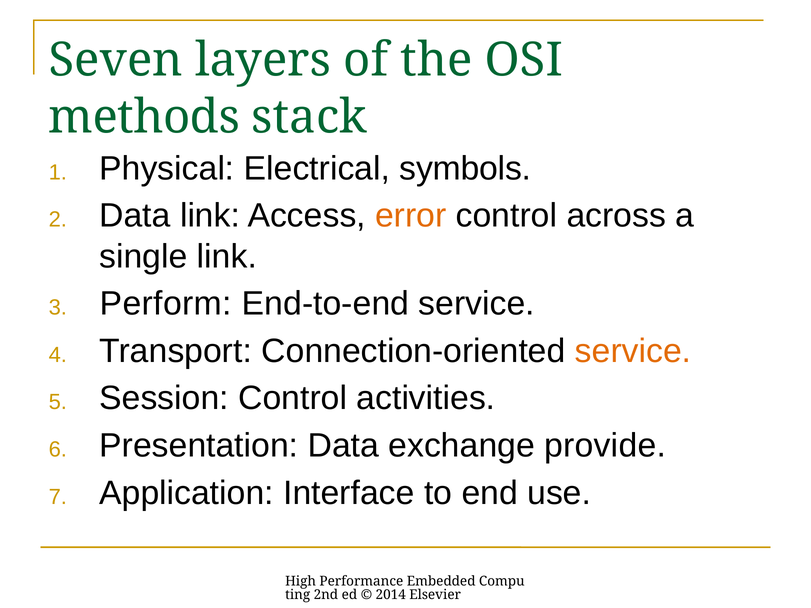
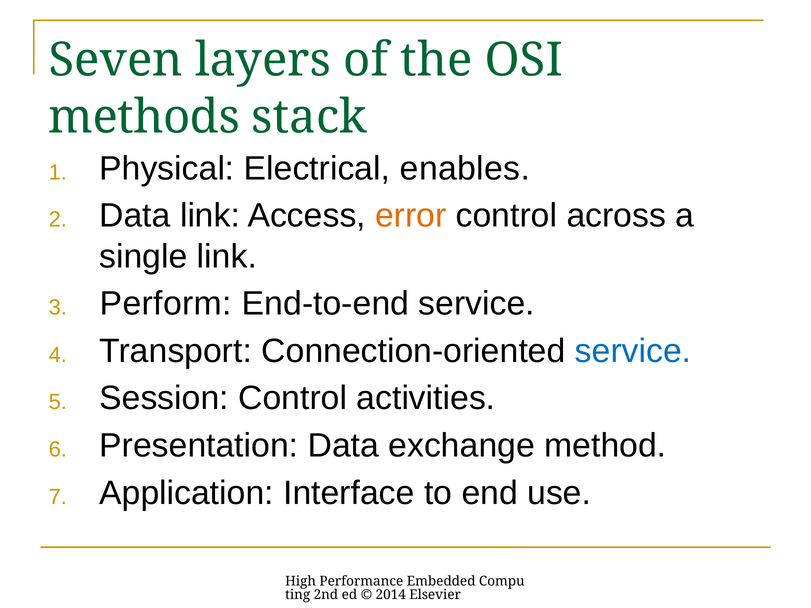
symbols: symbols -> enables (465, 169)
service colour: orange -> blue (633, 351)
provide: provide -> method (605, 446)
